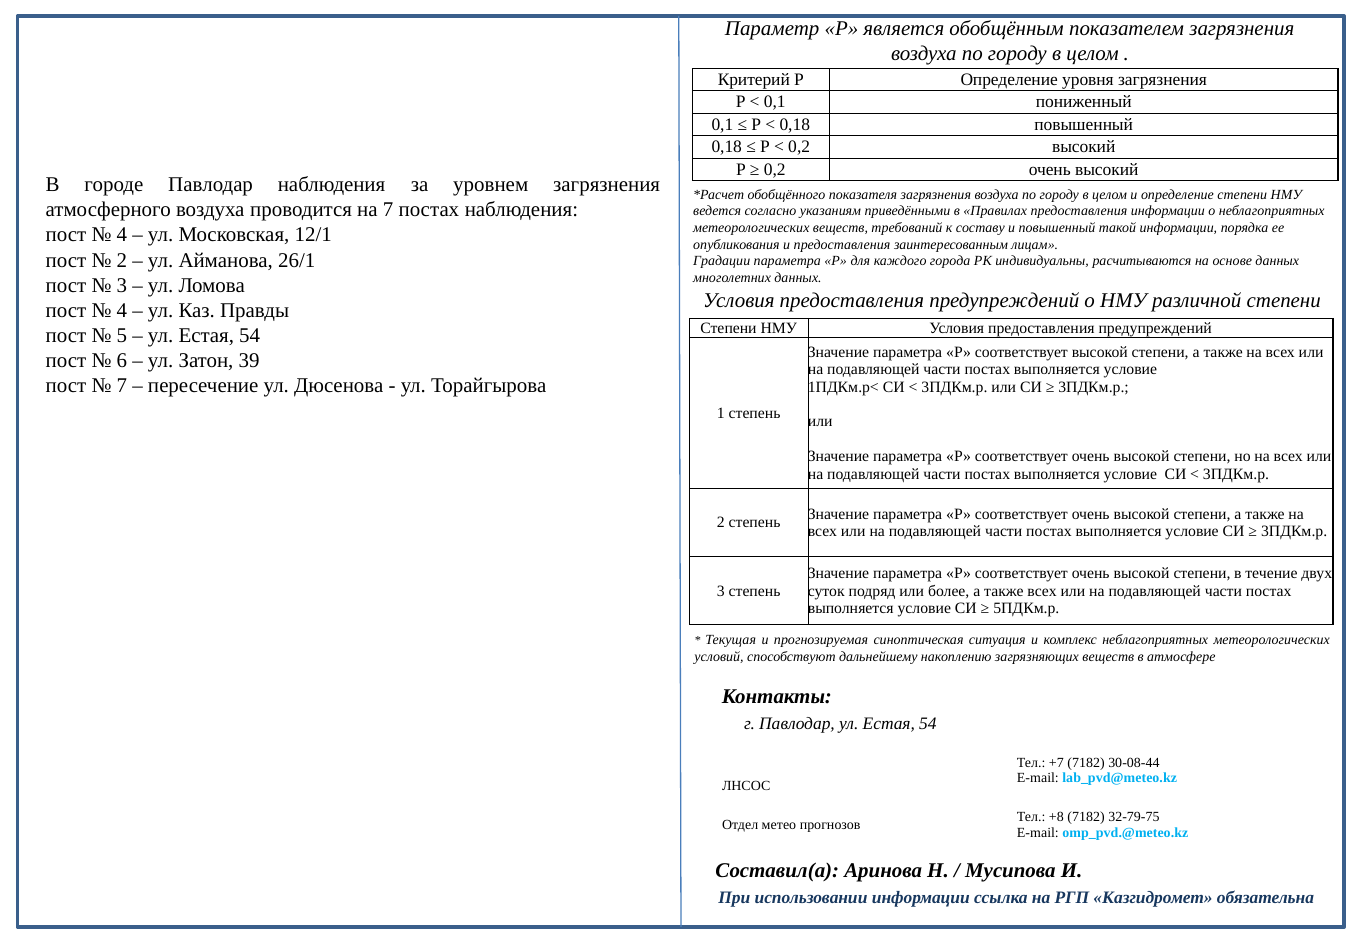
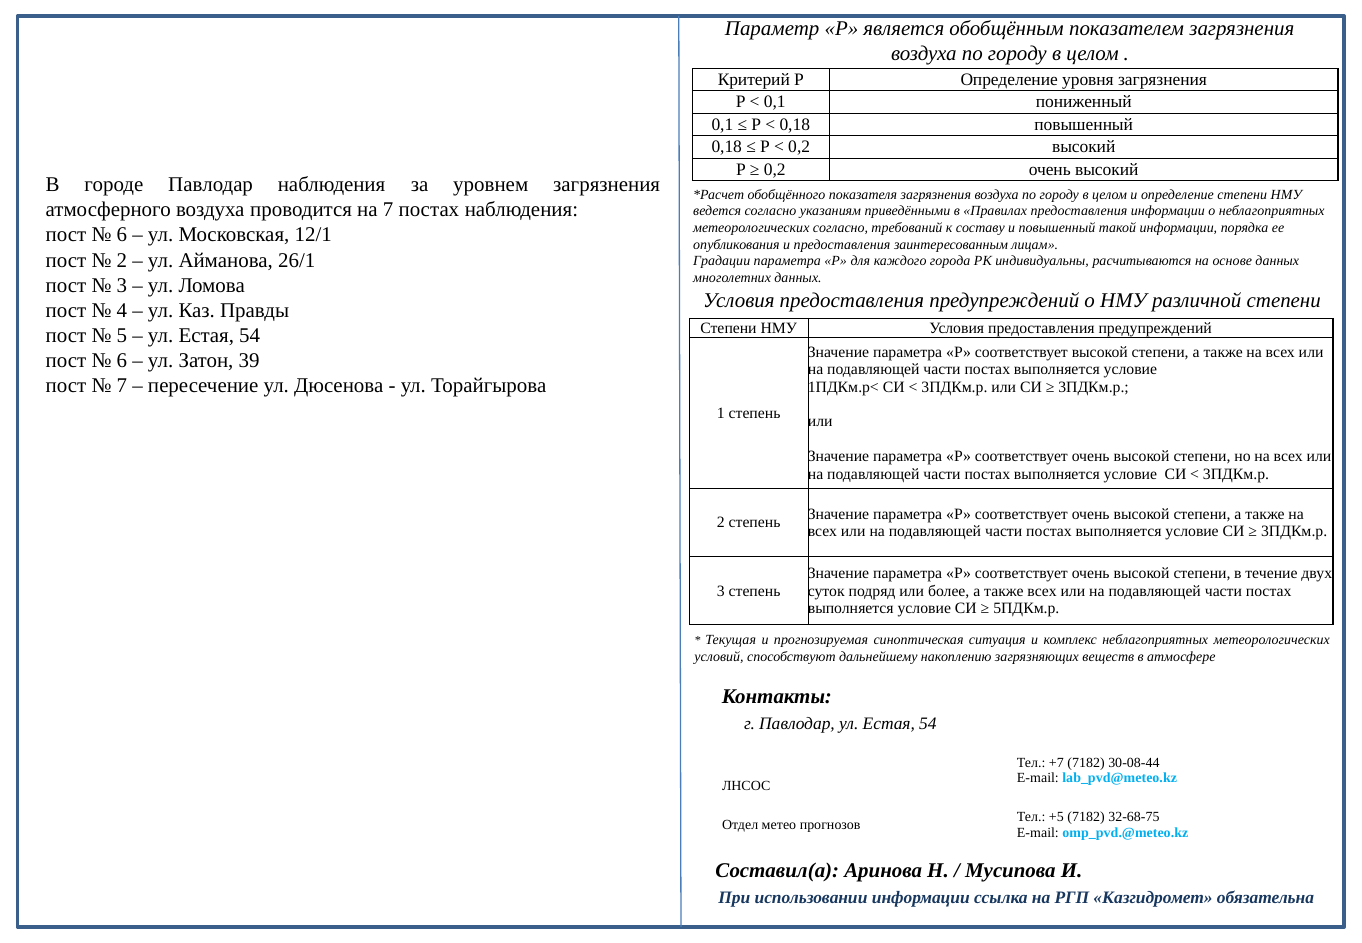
метеорологических веществ: веществ -> согласно (840, 228)
4: 4 -> 6 (122, 235)
+8: +8 -> +5 (1056, 817)
32-79-75: 32-79-75 -> 32-68-75 (1134, 817)
